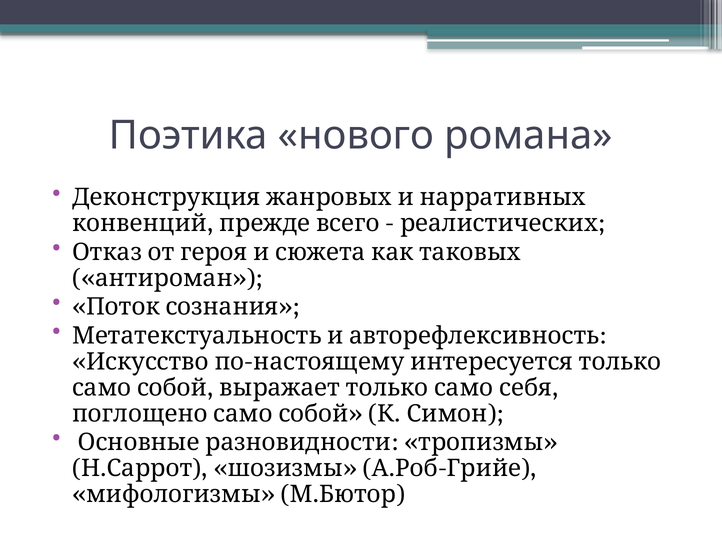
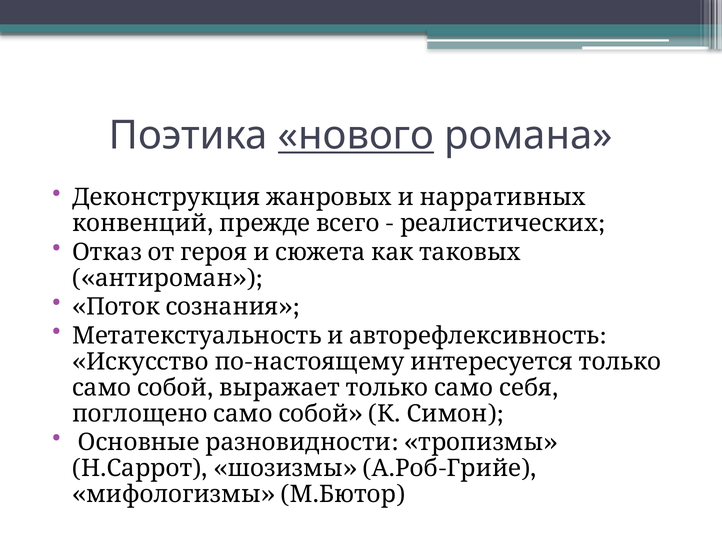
нового underline: none -> present (356, 135)
